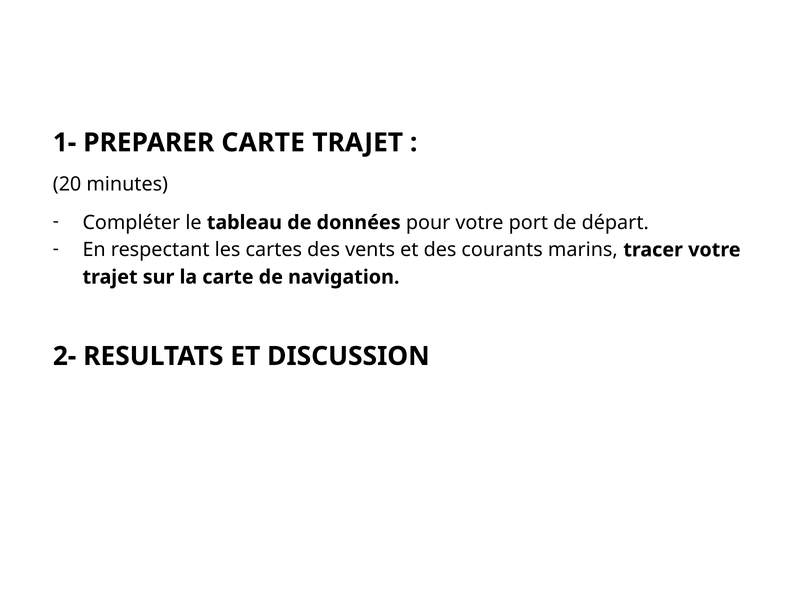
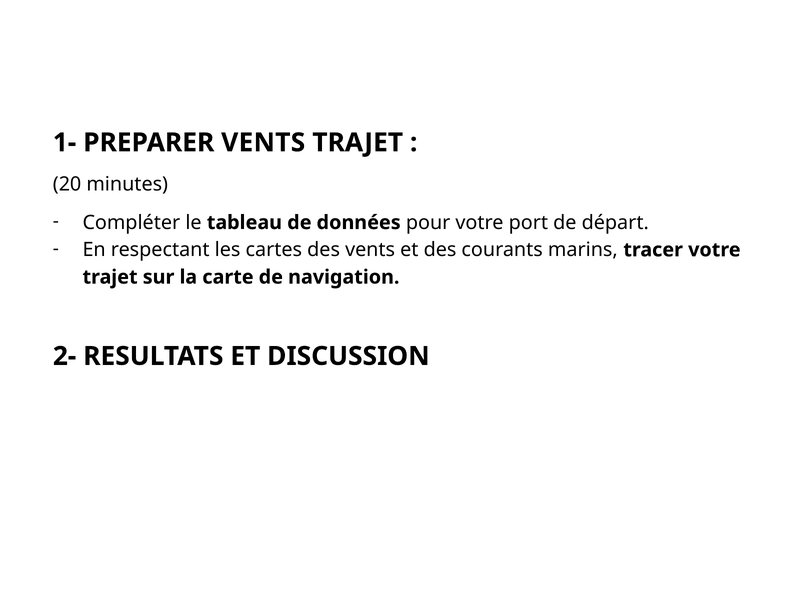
PREPARER CARTE: CARTE -> VENTS (263, 143)
